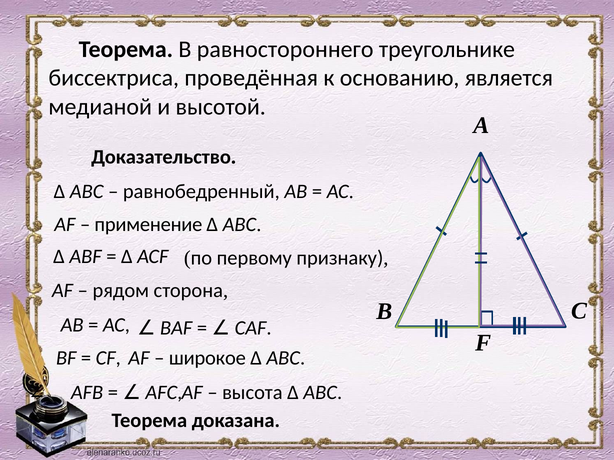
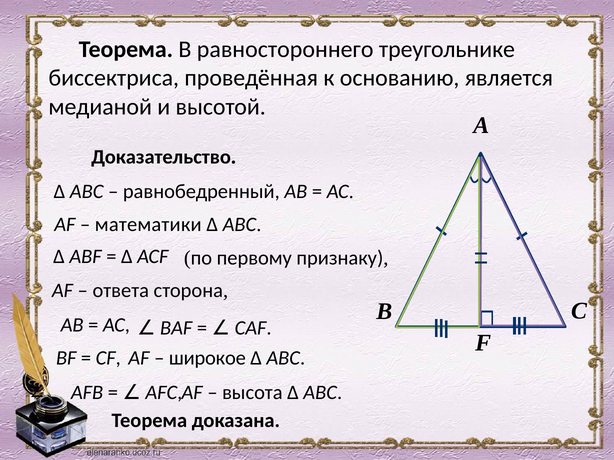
применение: применение -> математики (148, 225)
рядом: рядом -> ответа (121, 291)
